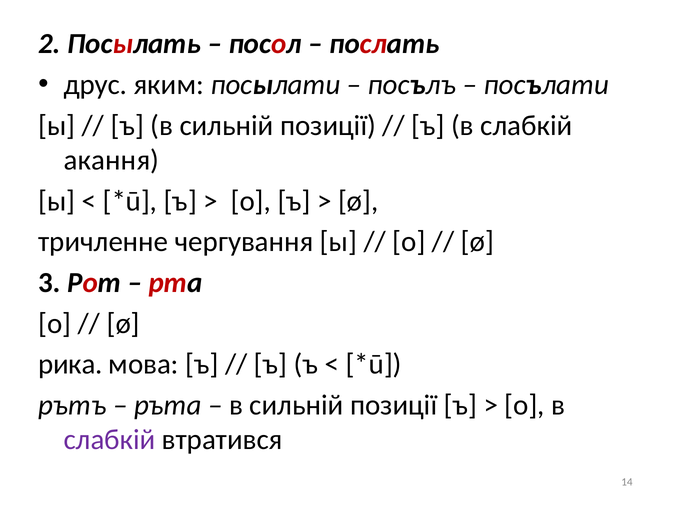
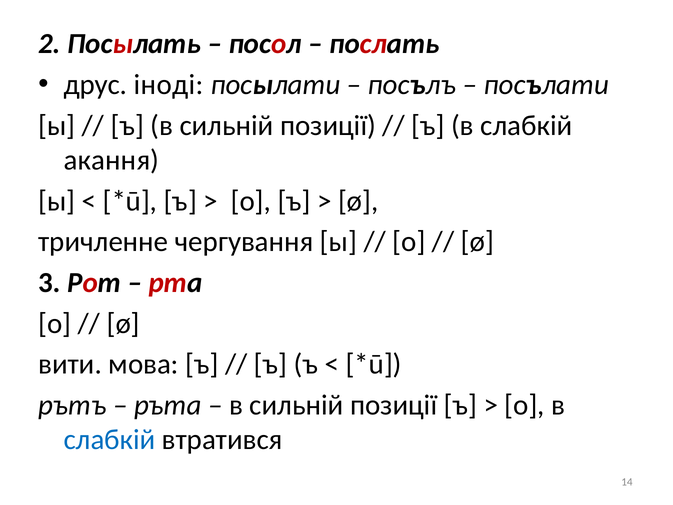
яким: яким -> іноді (169, 85)
рика: рика -> вити (70, 364)
слабкій colour: purple -> blue (110, 440)
